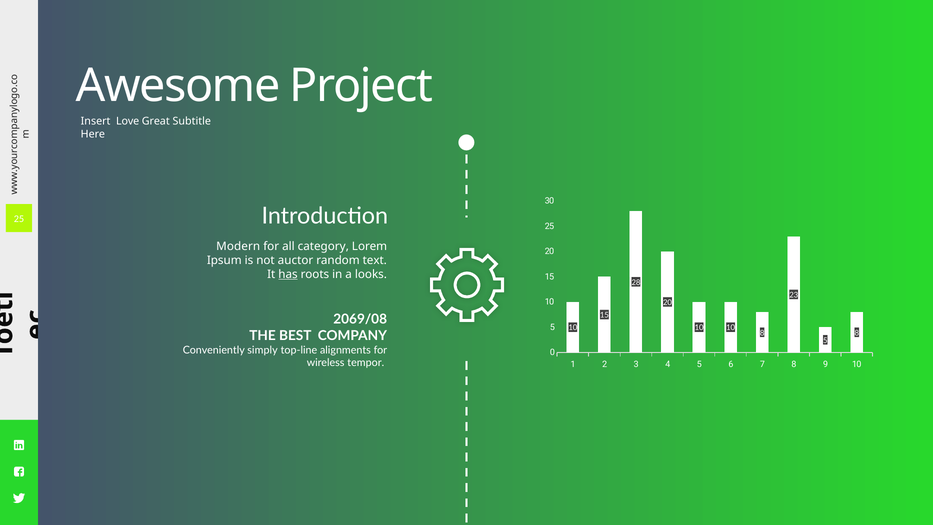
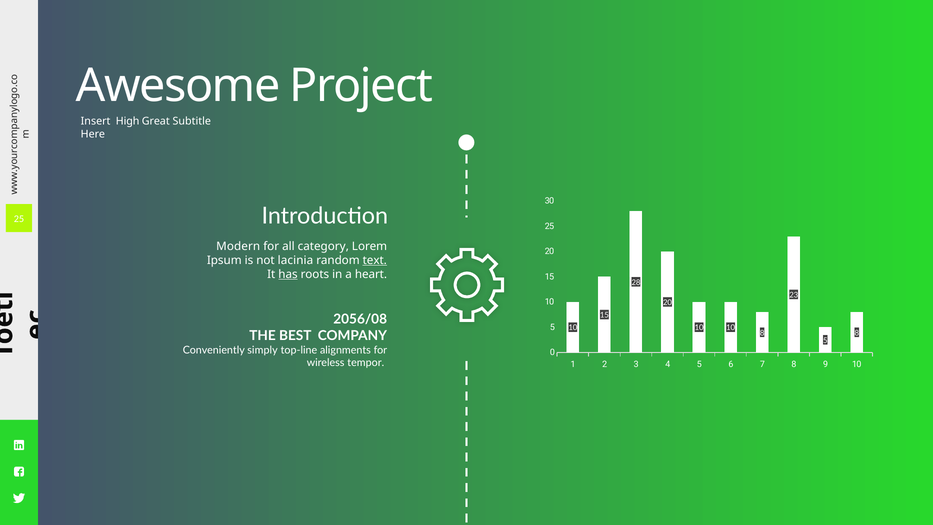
Love: Love -> High (128, 121)
auctor: auctor -> lacinia (295, 260)
text underline: none -> present (375, 260)
looks: looks -> heart (371, 274)
2069/08: 2069/08 -> 2056/08 (360, 319)
